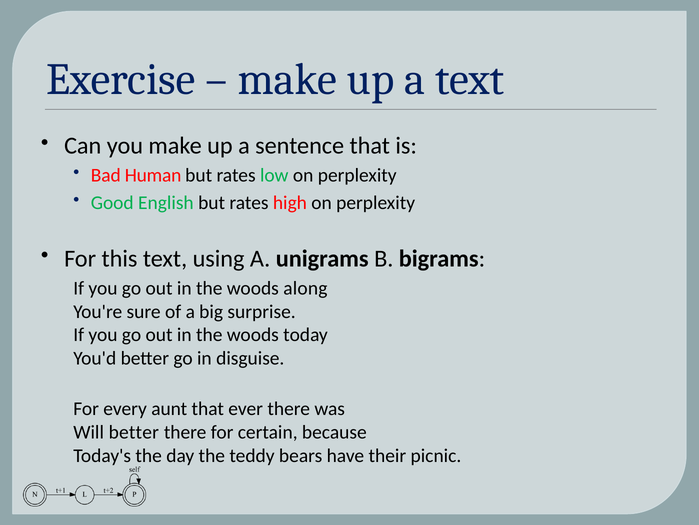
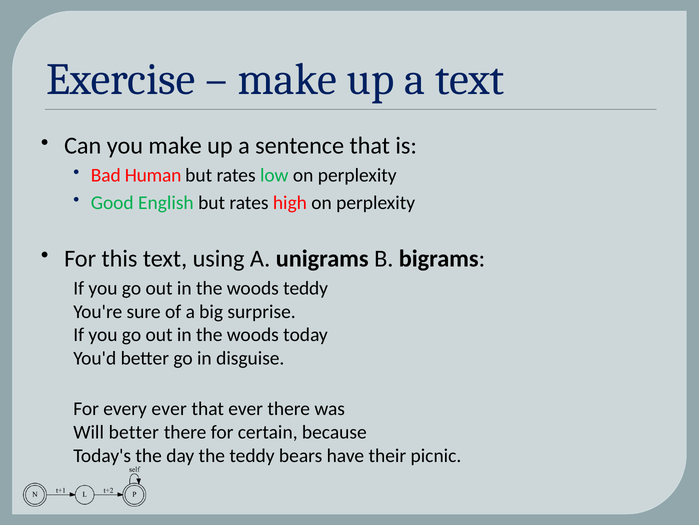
woods along: along -> teddy (306, 288)
every aunt: aunt -> ever (169, 408)
